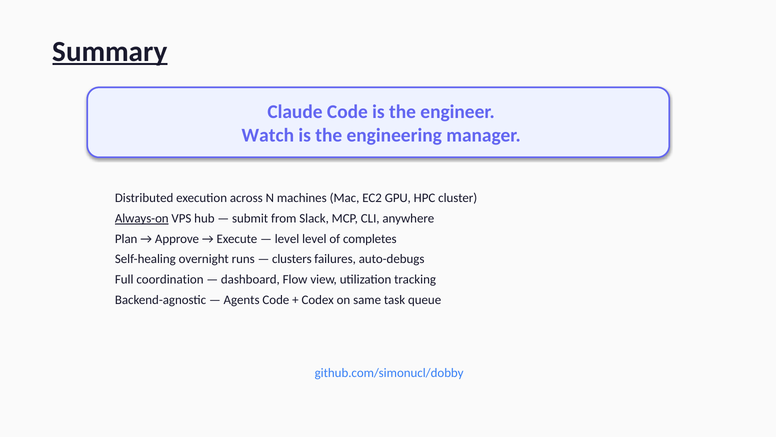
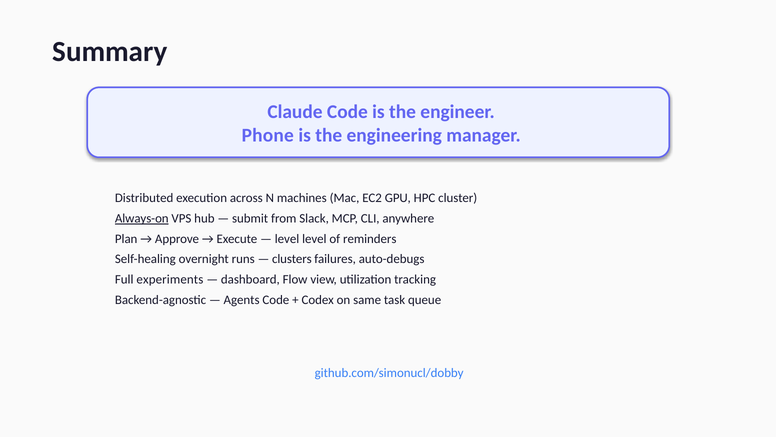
Summary underline: present -> none (110, 51)
Watch: Watch -> Phone (268, 135)
completes: completes -> reminders (370, 238)
coordination: coordination -> experiments (170, 279)
